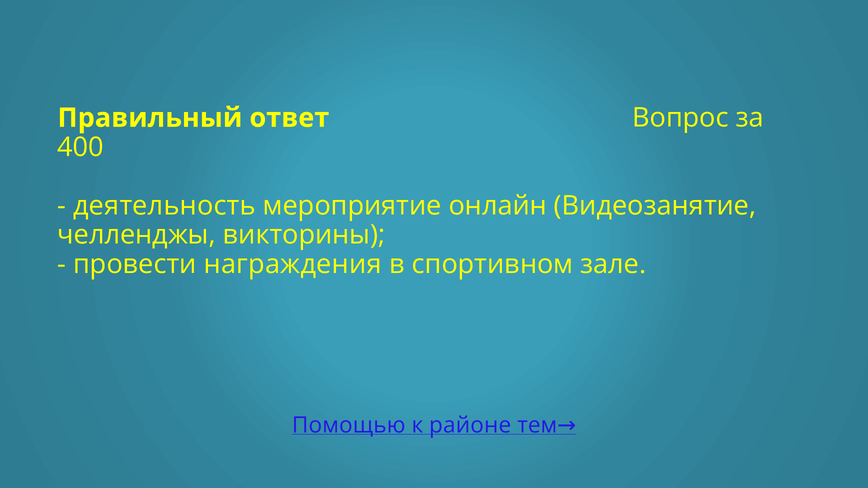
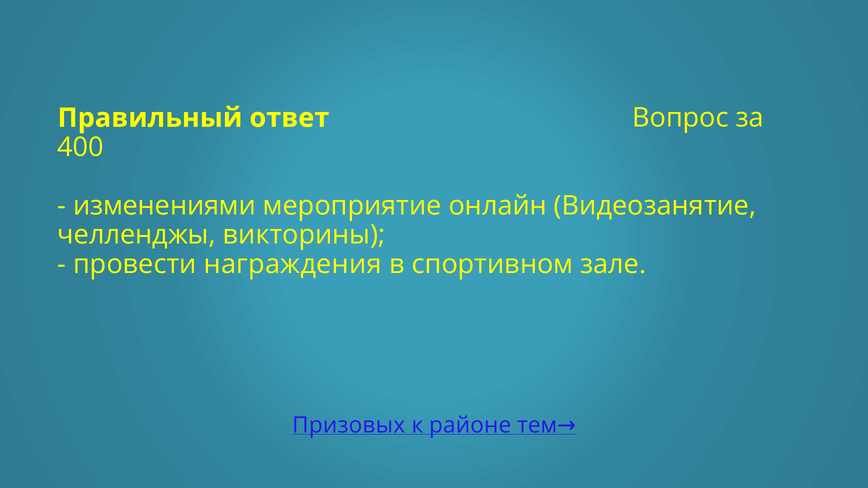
деятельность: деятельность -> изменениями (165, 206)
Помощью: Помощью -> Призовых (349, 426)
